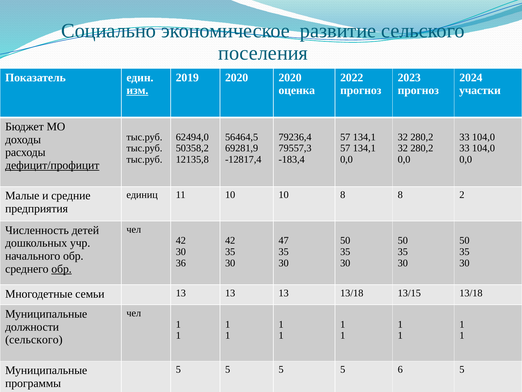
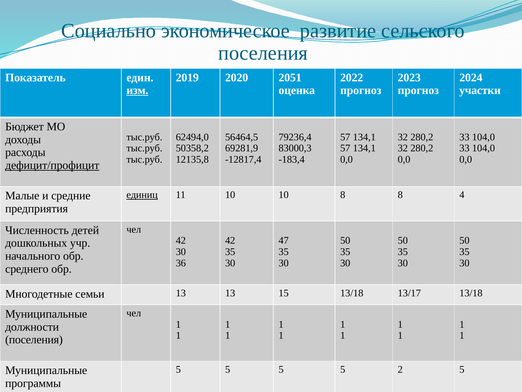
2020 2020: 2020 -> 2051 (290, 77)
79557,3: 79557,3 -> 83000,3 (295, 148)
единиц underline: none -> present (142, 195)
2: 2 -> 4 (462, 195)
обр underline: present -> none (62, 269)
13 13 13: 13 -> 15 (284, 293)
13/15: 13/15 -> 13/17 (409, 293)
сельского: сельского -> поселения (34, 339)
6: 6 -> 2 (400, 369)
